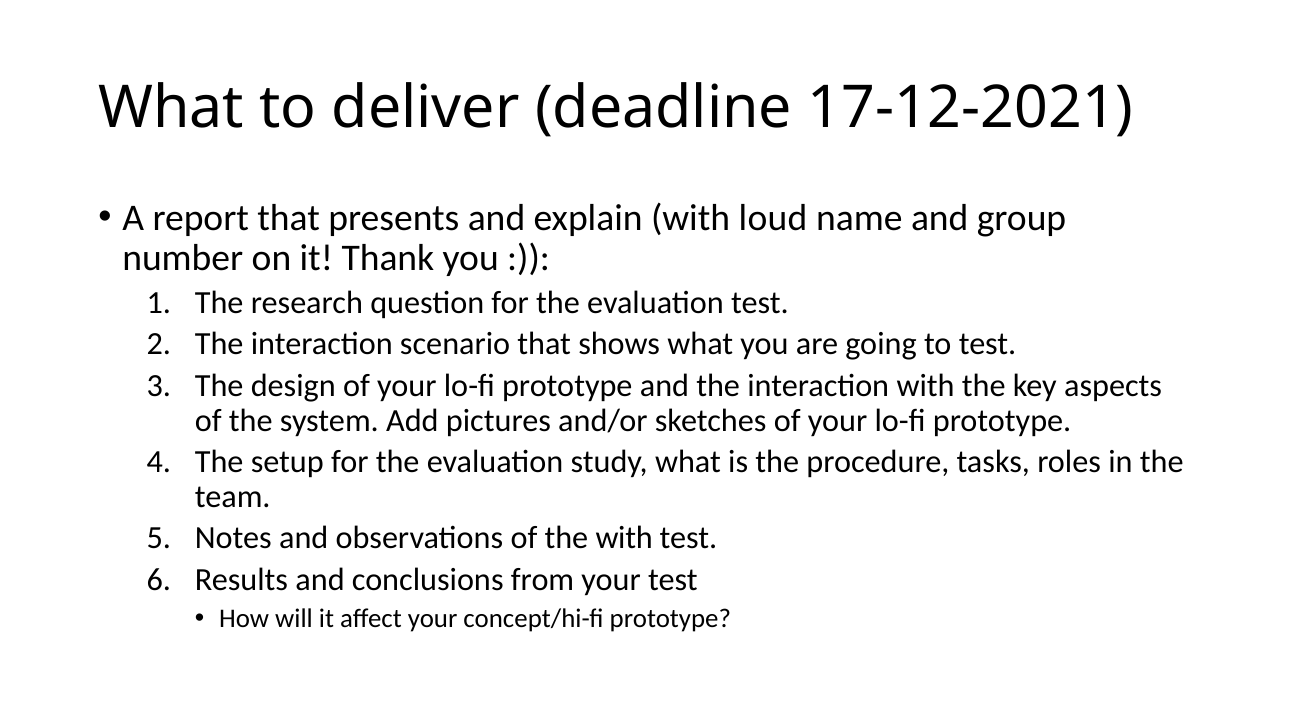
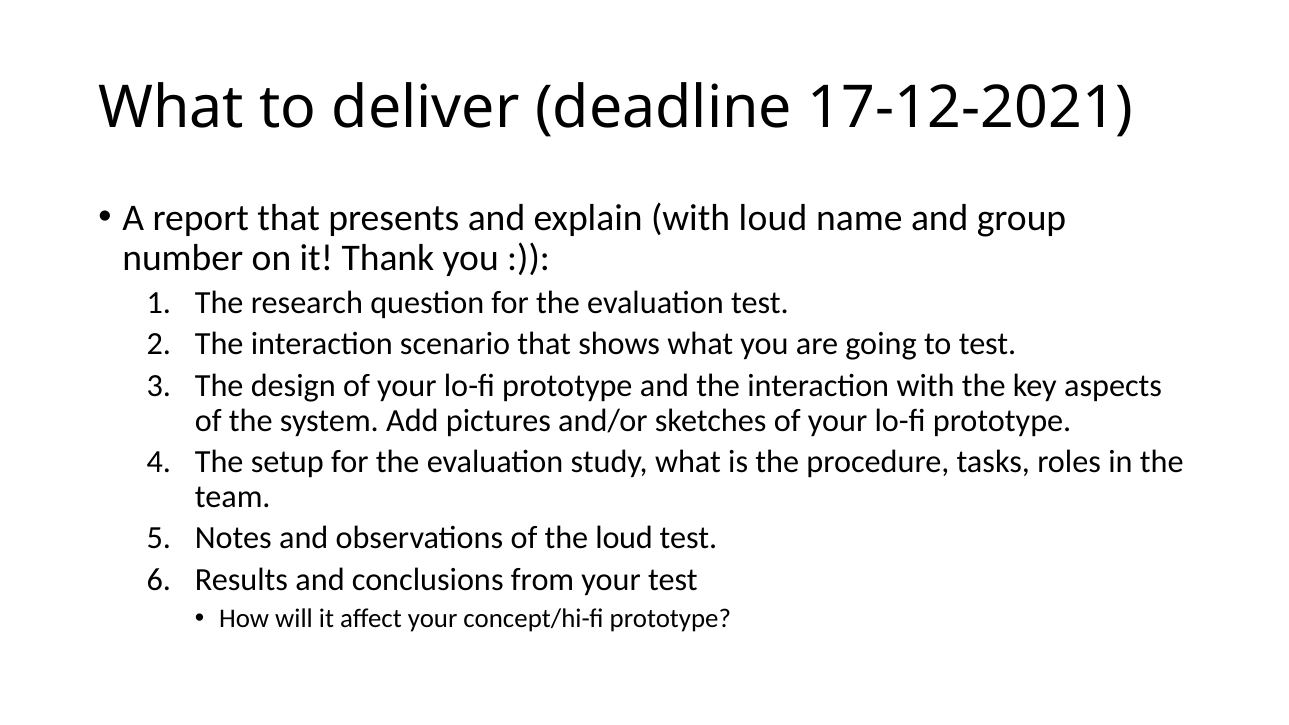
the with: with -> loud (624, 538)
